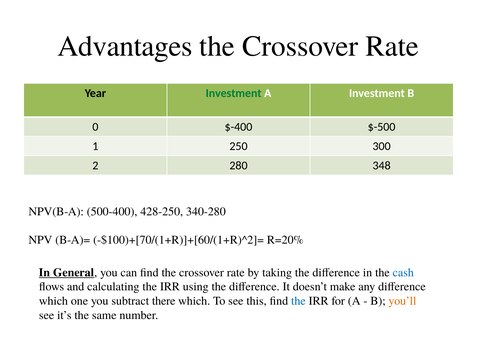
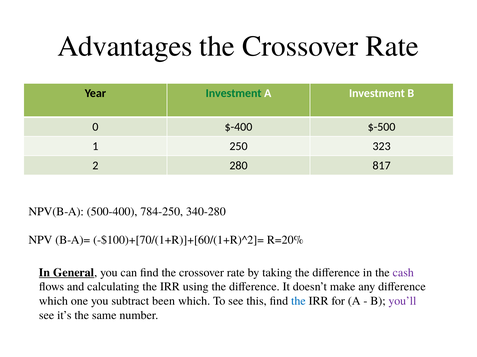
300: 300 -> 323 (382, 147)
348: 348 -> 817 (382, 166)
428-250: 428-250 -> 784-250 (162, 212)
cash colour: blue -> purple (403, 273)
there: there -> been (164, 302)
you’ll colour: orange -> purple (402, 302)
